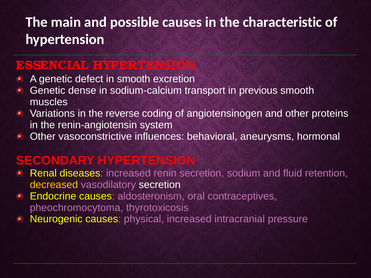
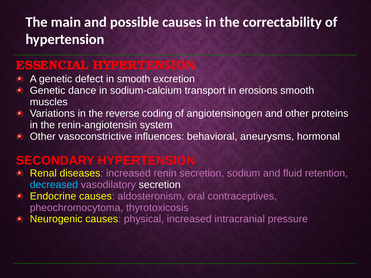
characteristic: characteristic -> correctability (282, 22)
dense: dense -> dance (82, 91)
previous: previous -> erosions (258, 91)
decreased colour: yellow -> light blue (54, 185)
